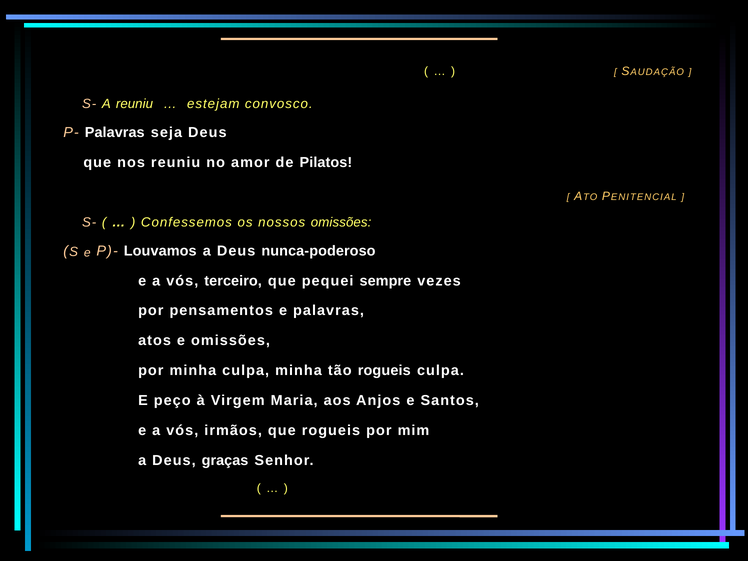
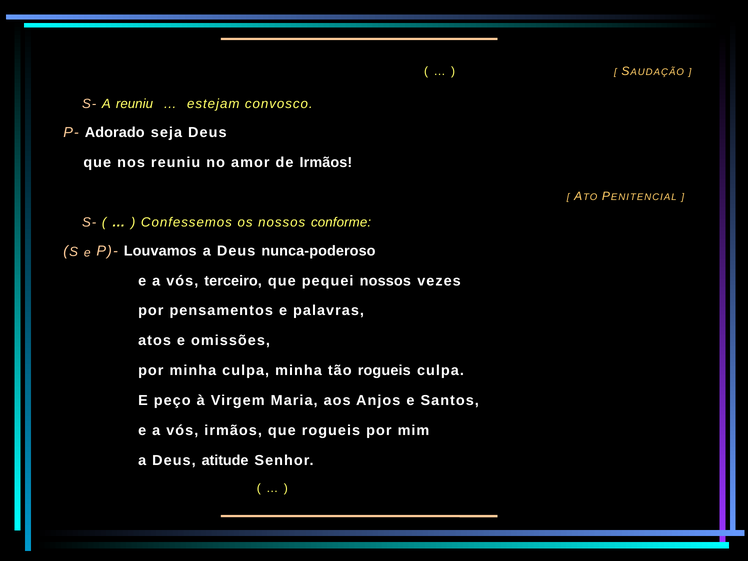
P- Palavras: Palavras -> Adorado (115, 132)
de Pilatos: Pilatos -> Irmãos (326, 162)
nossos omissões: omissões -> conforme (341, 222)
pequei sempre: sempre -> nossos (385, 281)
graças: graças -> atitude (225, 460)
